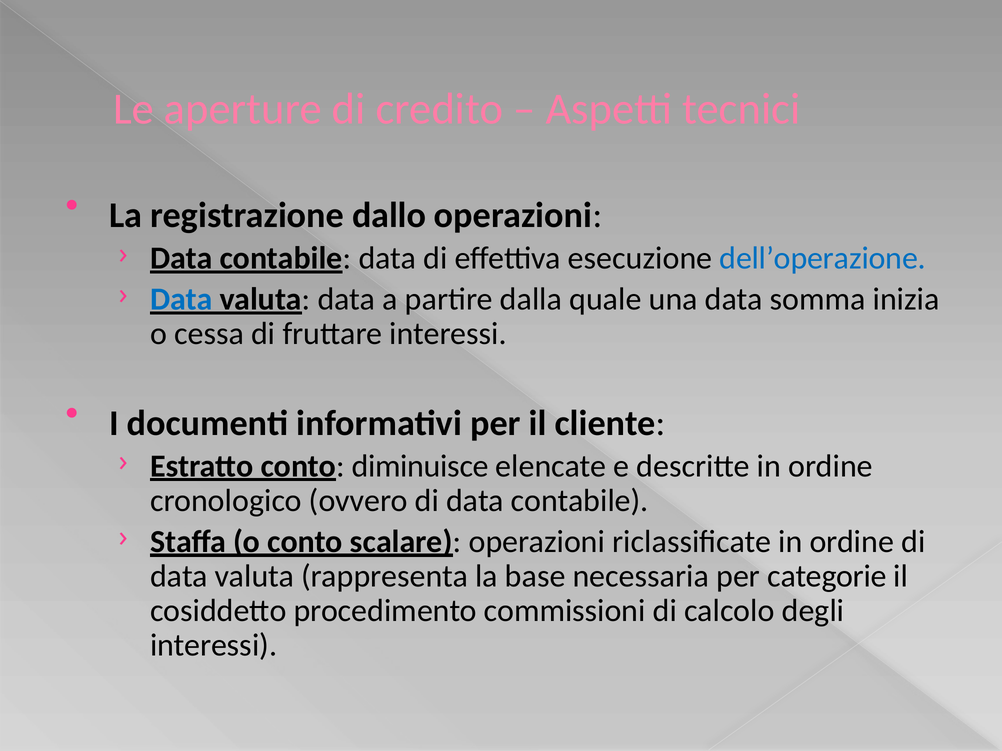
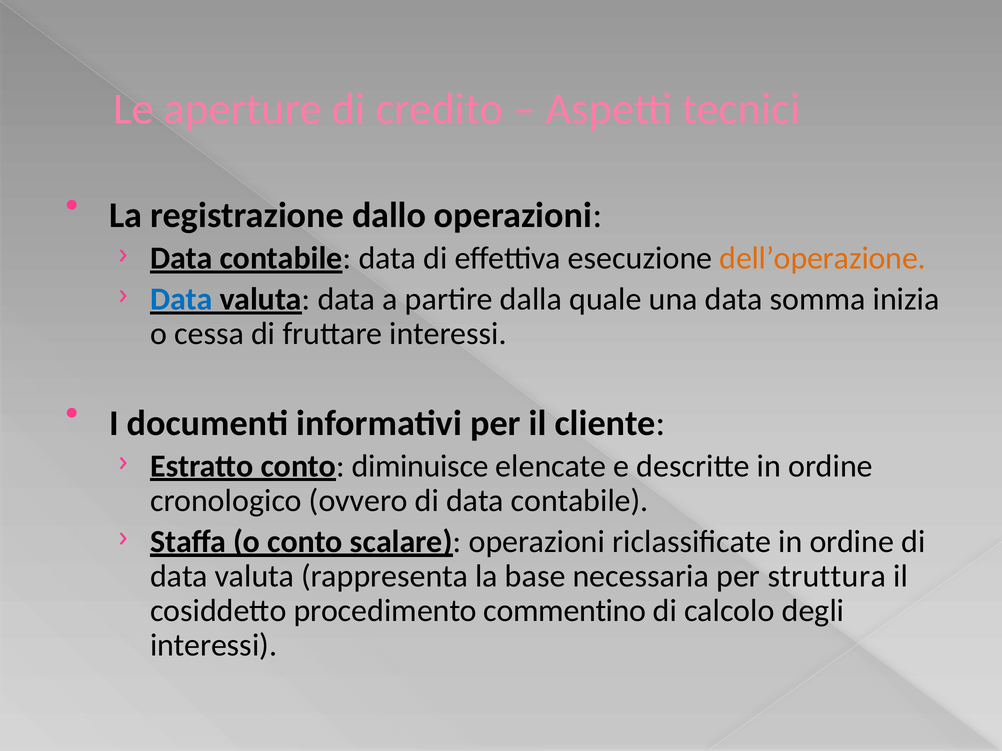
dell’operazione colour: blue -> orange (823, 258)
categorie: categorie -> struttura (827, 576)
commissioni: commissioni -> commentino (565, 611)
